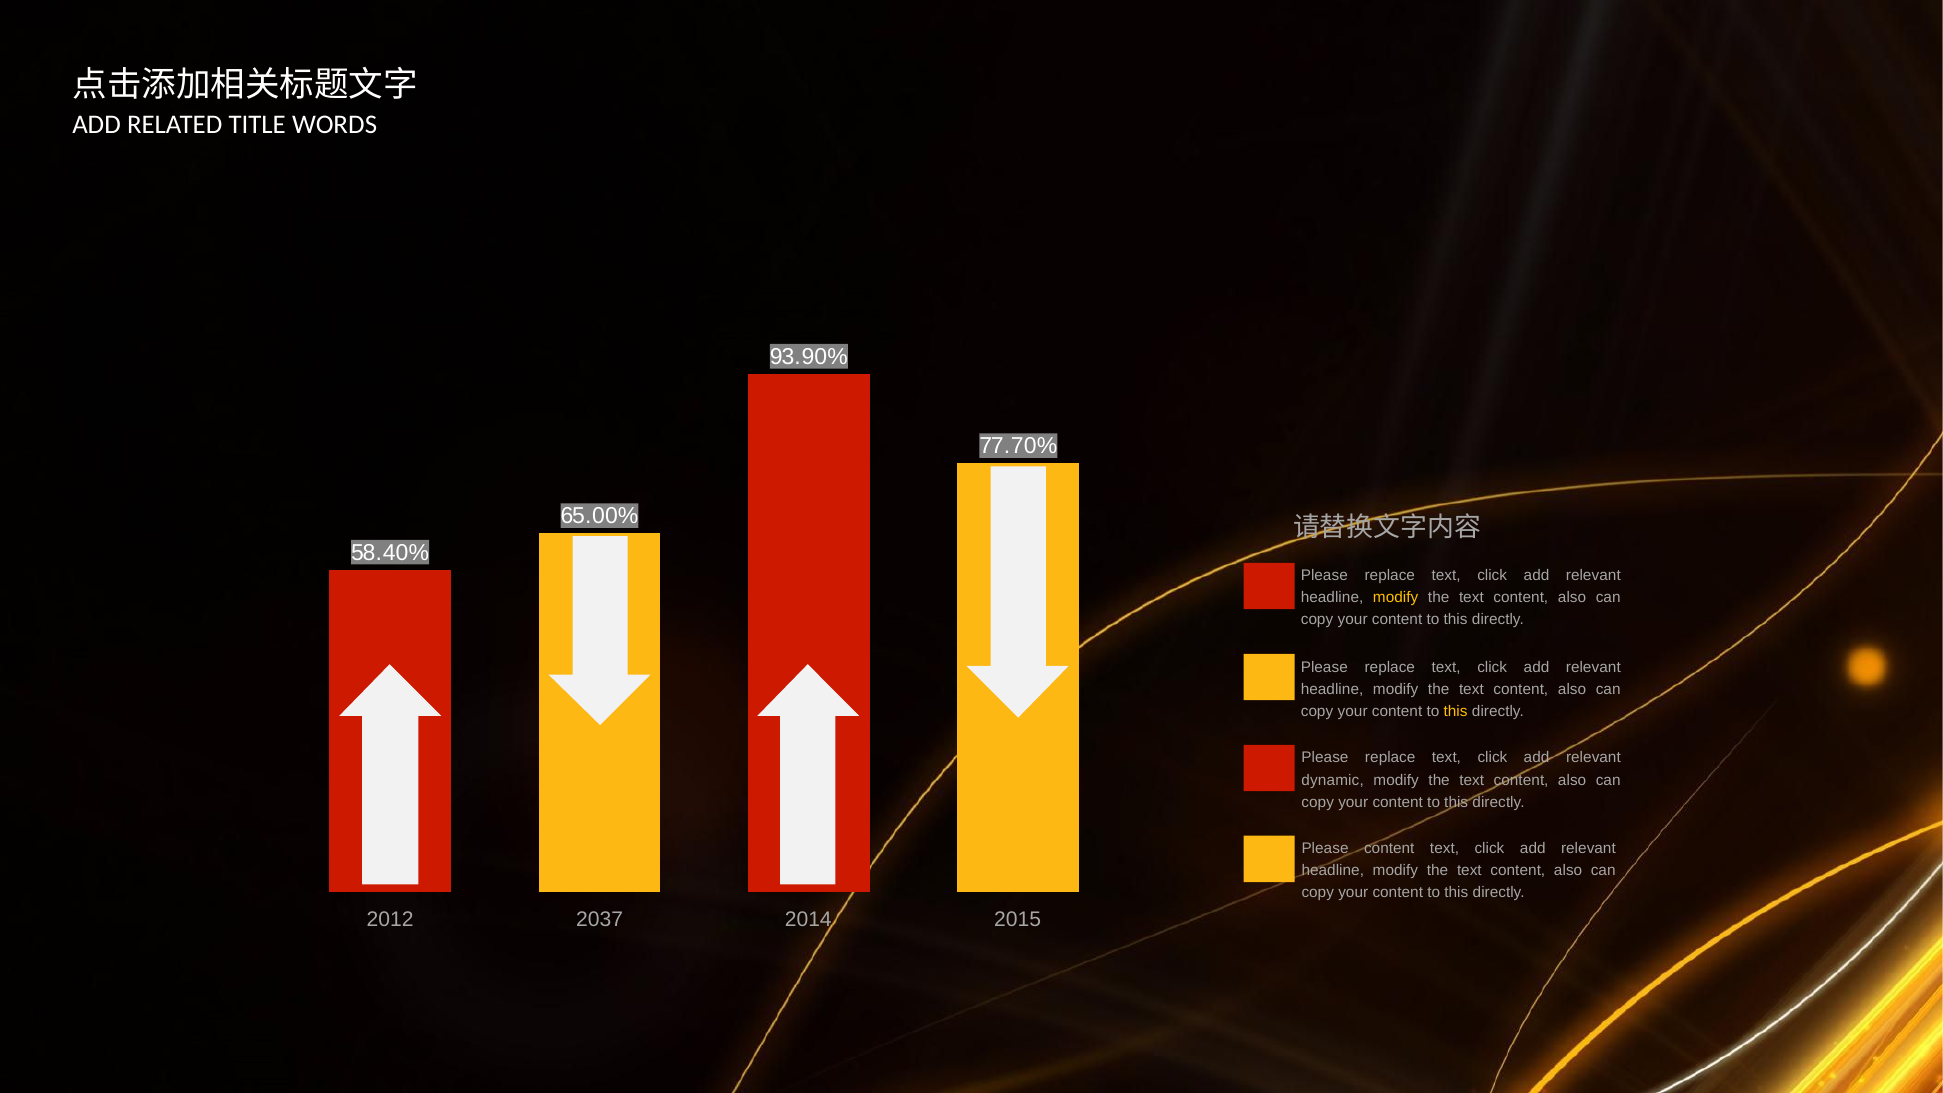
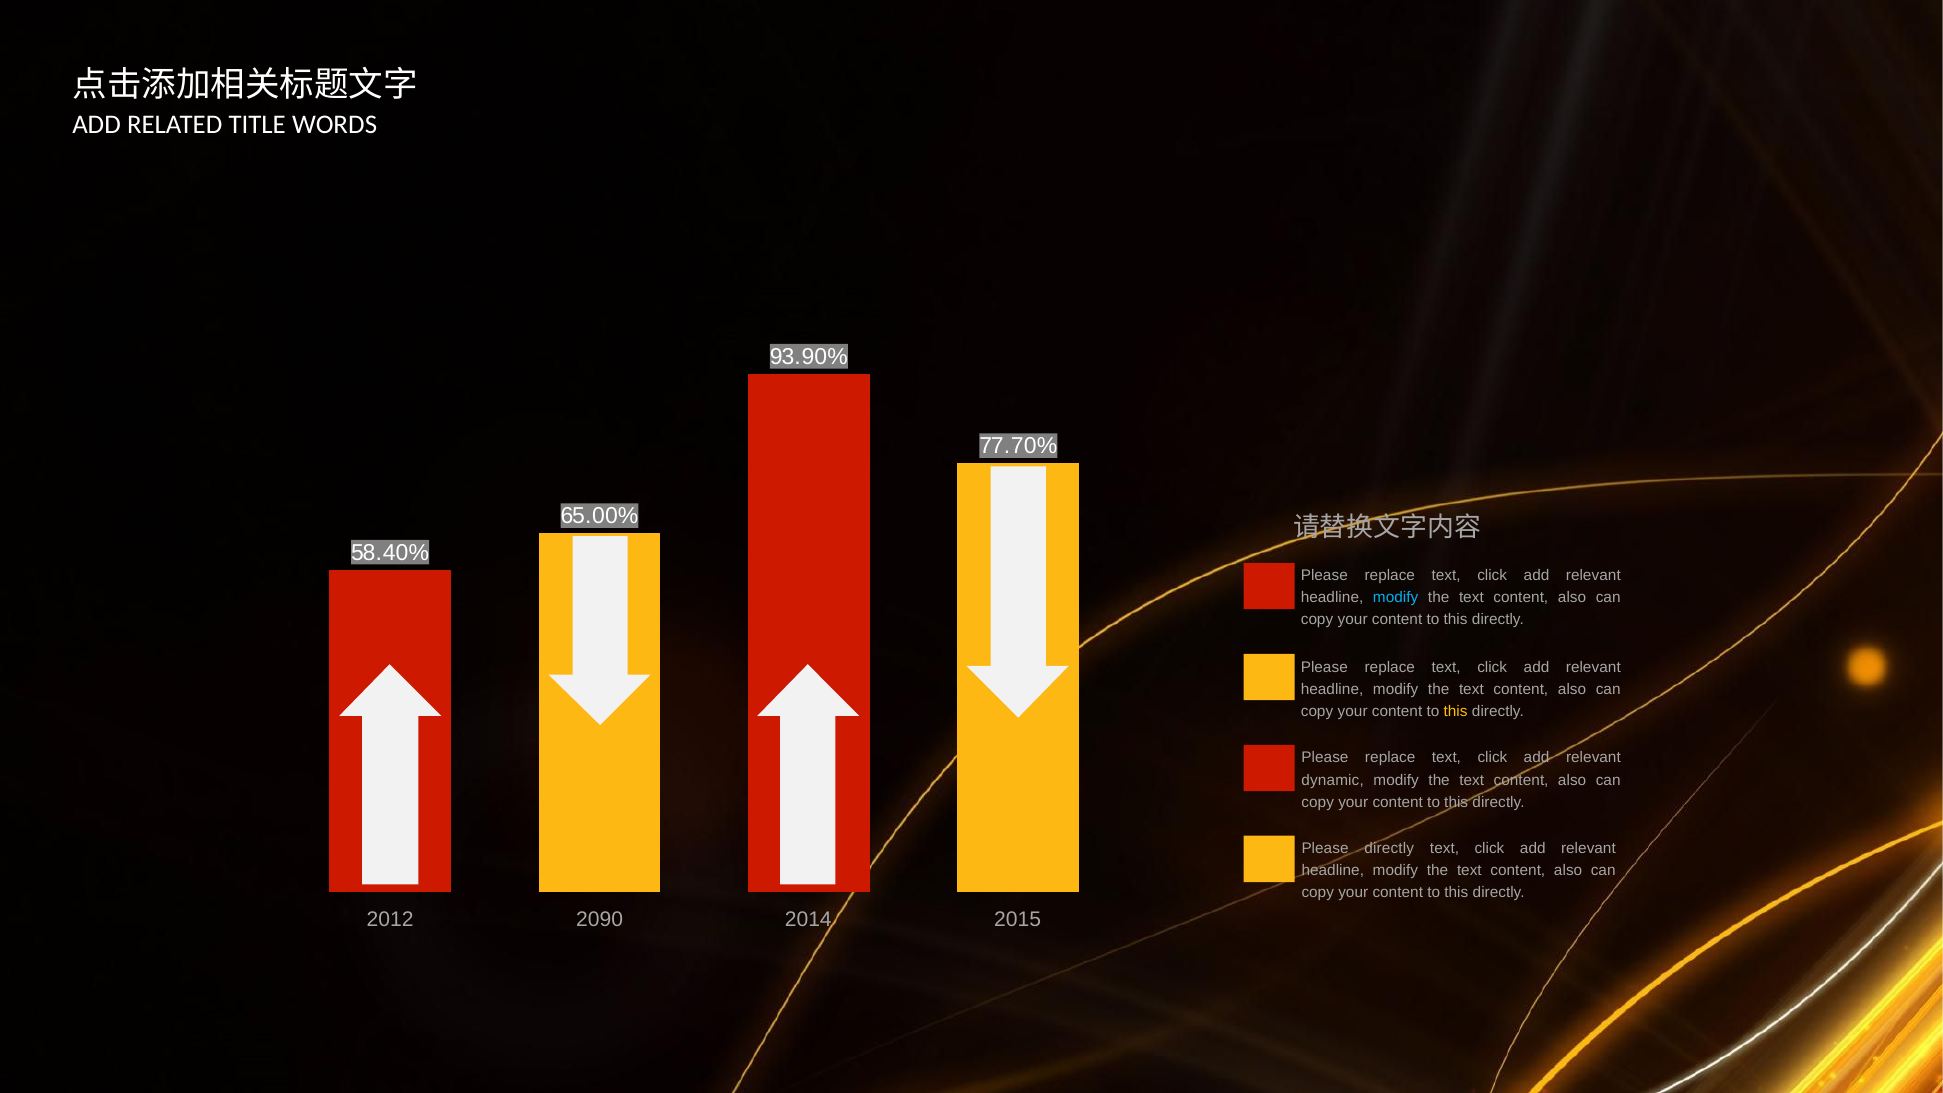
modify colour: yellow -> light blue (1396, 597)
Please content: content -> directly (1389, 848)
2037: 2037 -> 2090 (600, 919)
